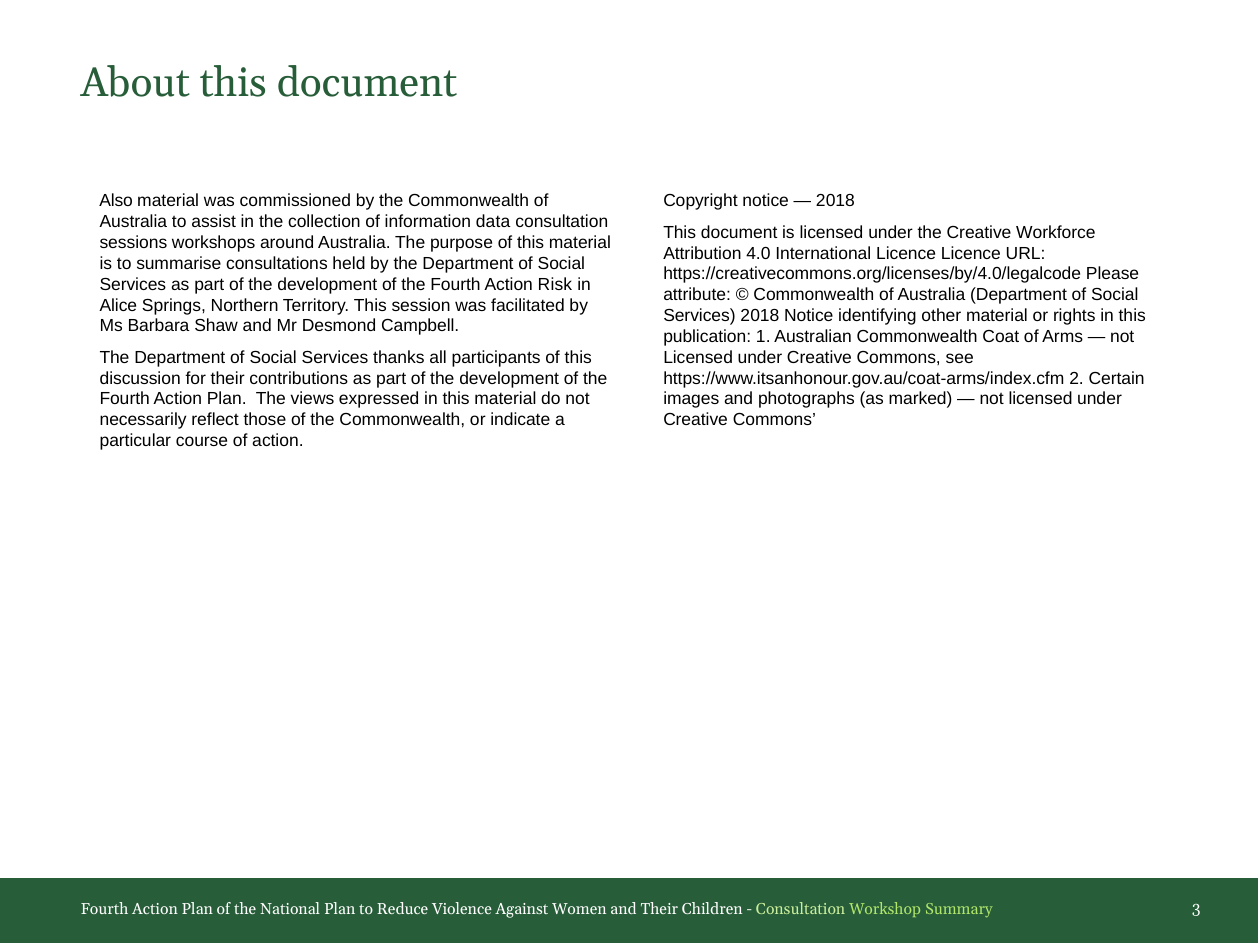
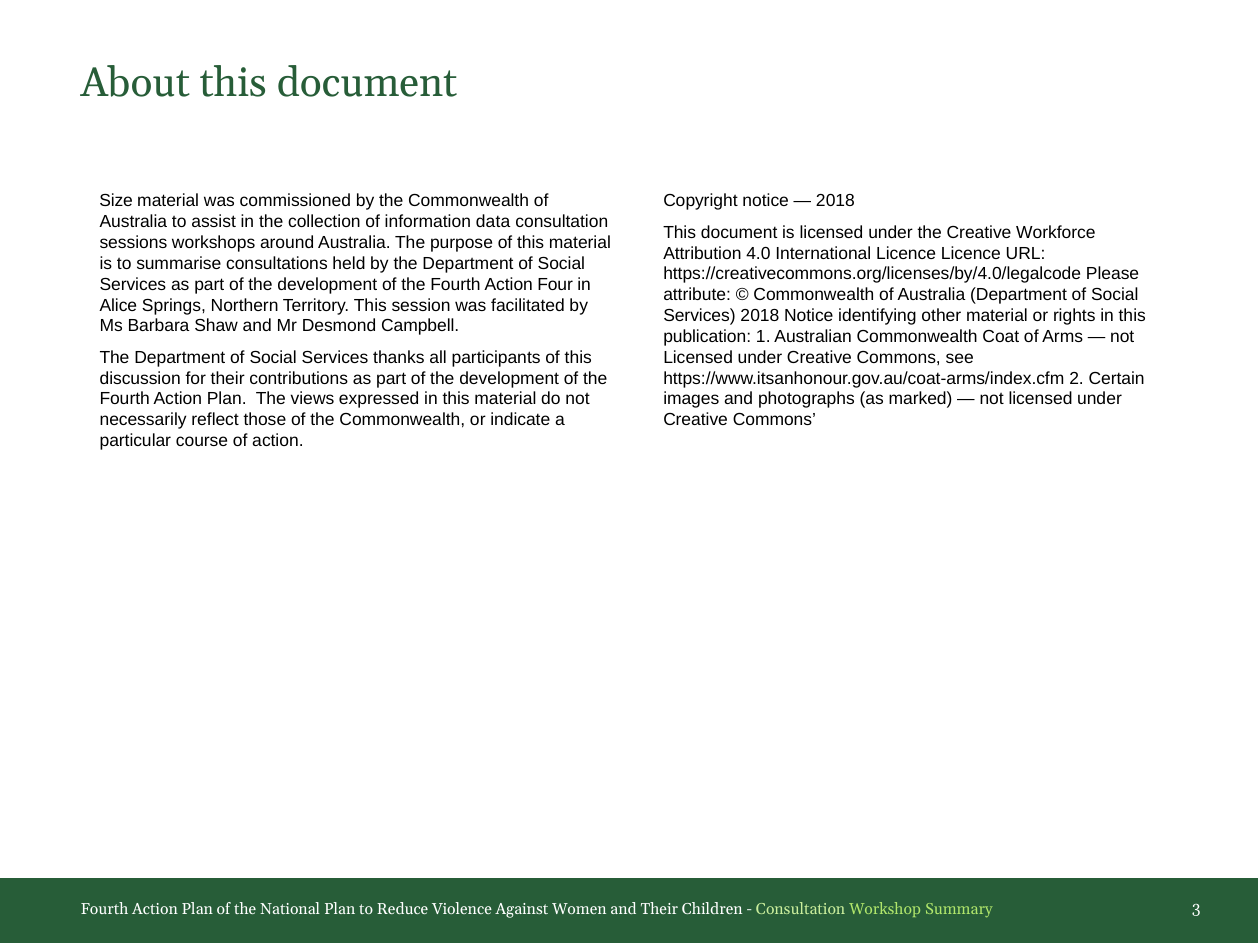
Also: Also -> Size (116, 201)
Risk: Risk -> Four (555, 285)
